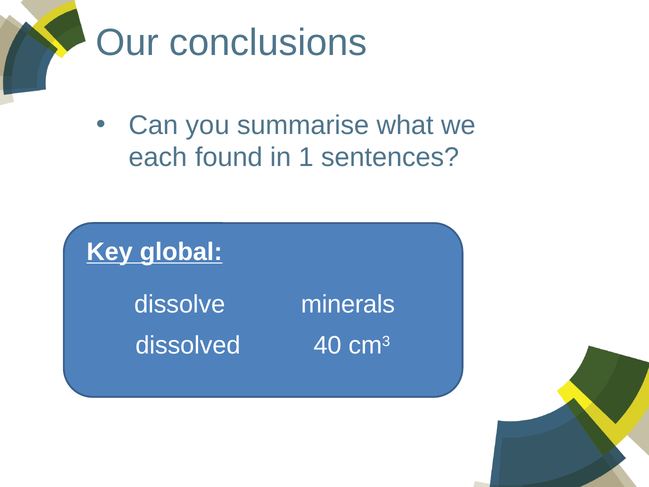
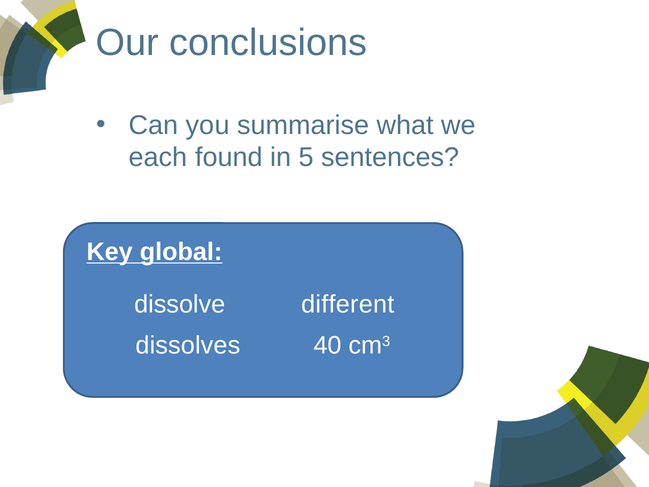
1: 1 -> 5 (306, 157)
minerals: minerals -> different (348, 304)
dissolved: dissolved -> dissolves (188, 345)
